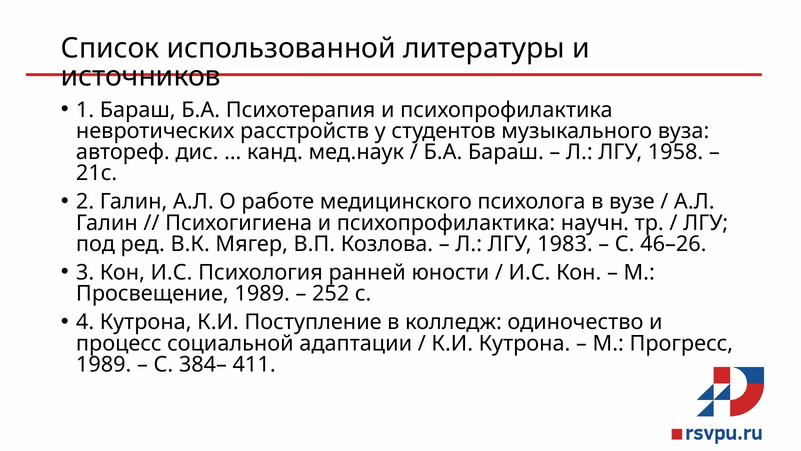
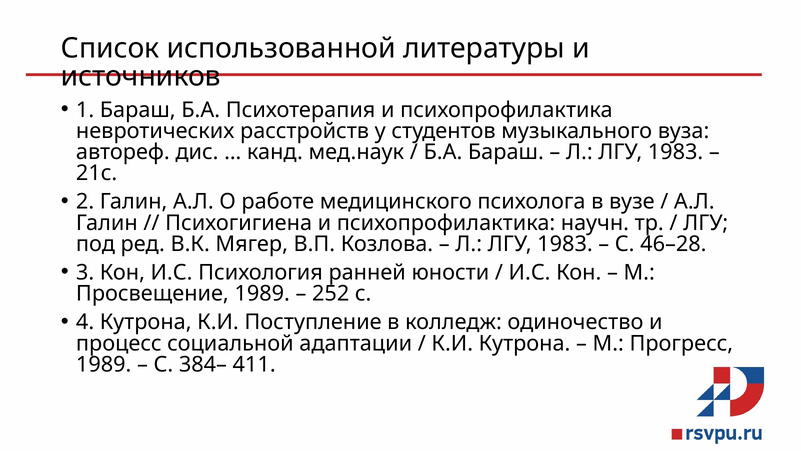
1958: 1958 -> 1983 (676, 152)
46–26: 46–26 -> 46–28 (673, 244)
